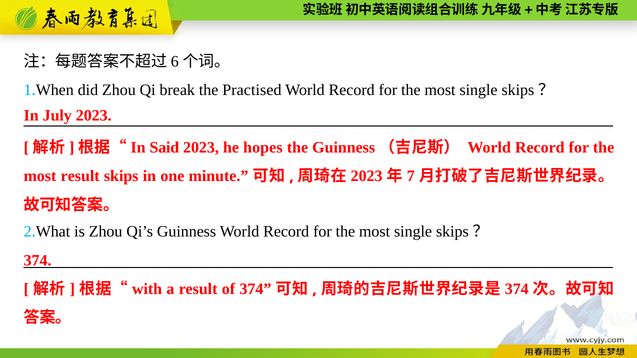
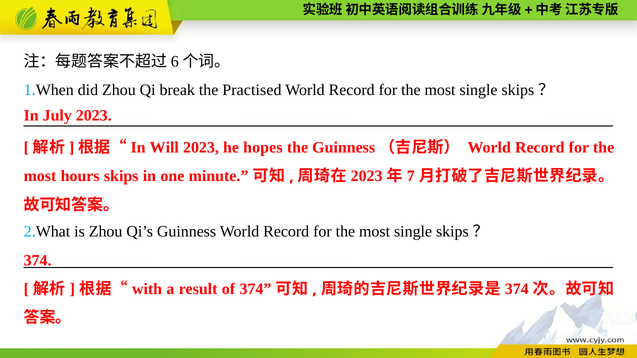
Said: Said -> Will (164, 148)
most result: result -> hours (80, 176)
